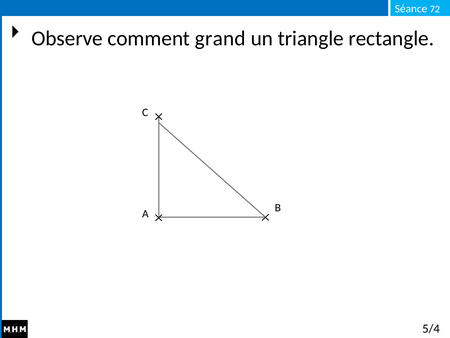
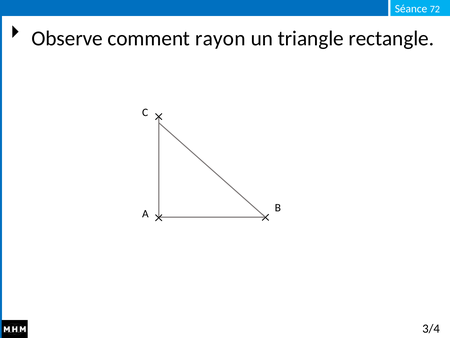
grand: grand -> rayon (220, 39)
5/4: 5/4 -> 3/4 (431, 328)
